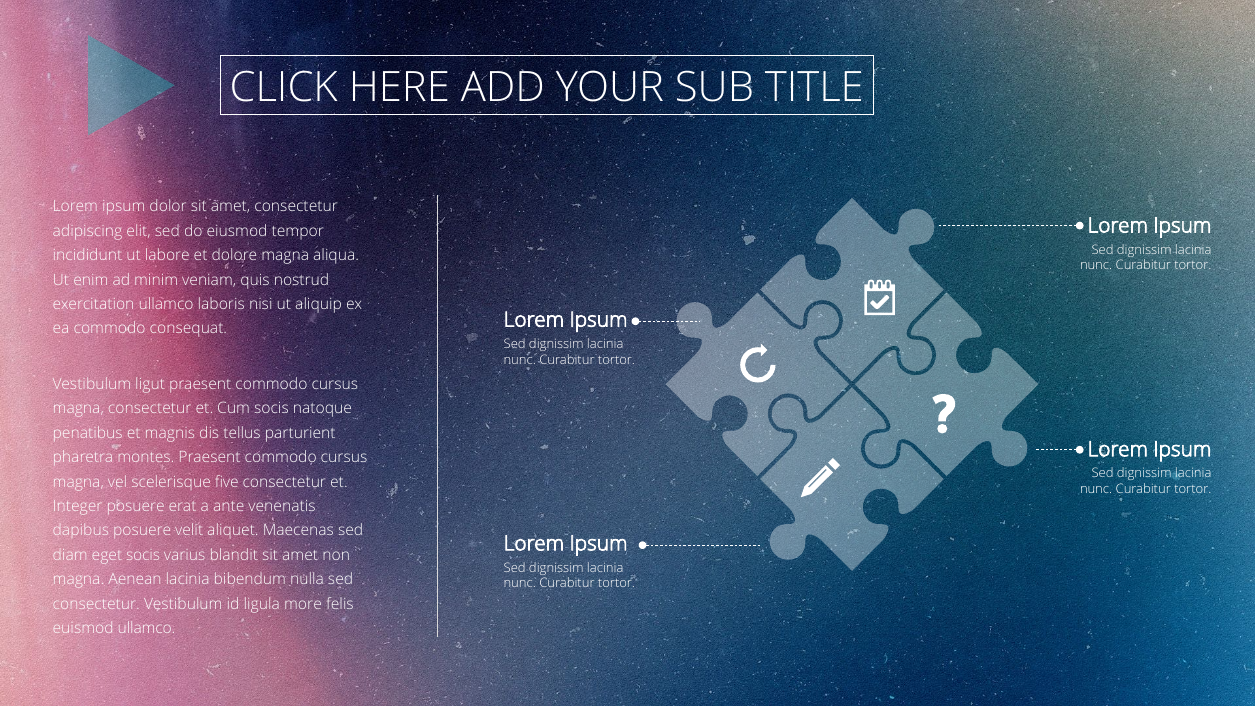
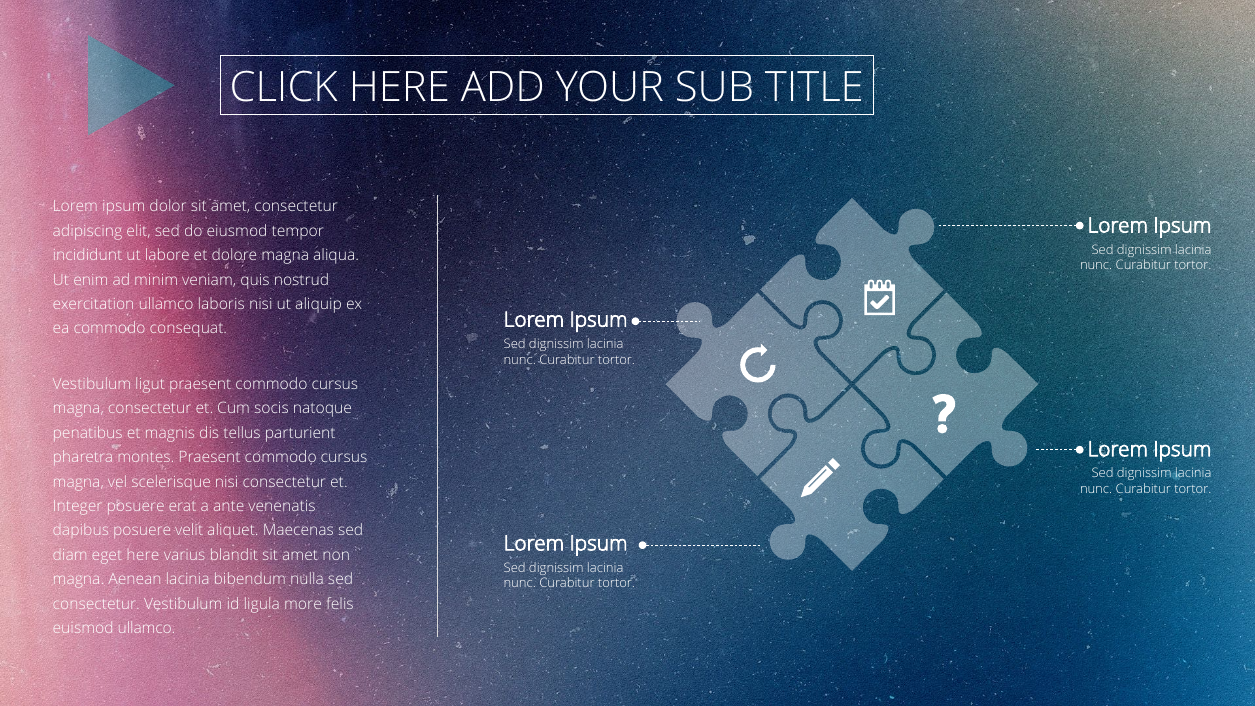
scelerisque five: five -> nisi (227, 482)
eget socis: socis -> here (143, 555)
